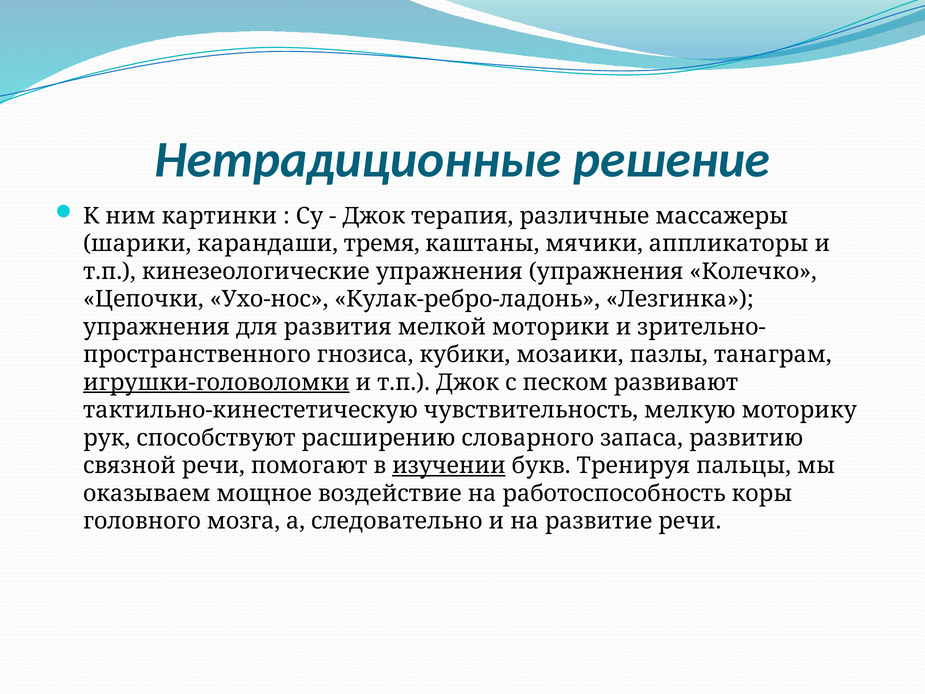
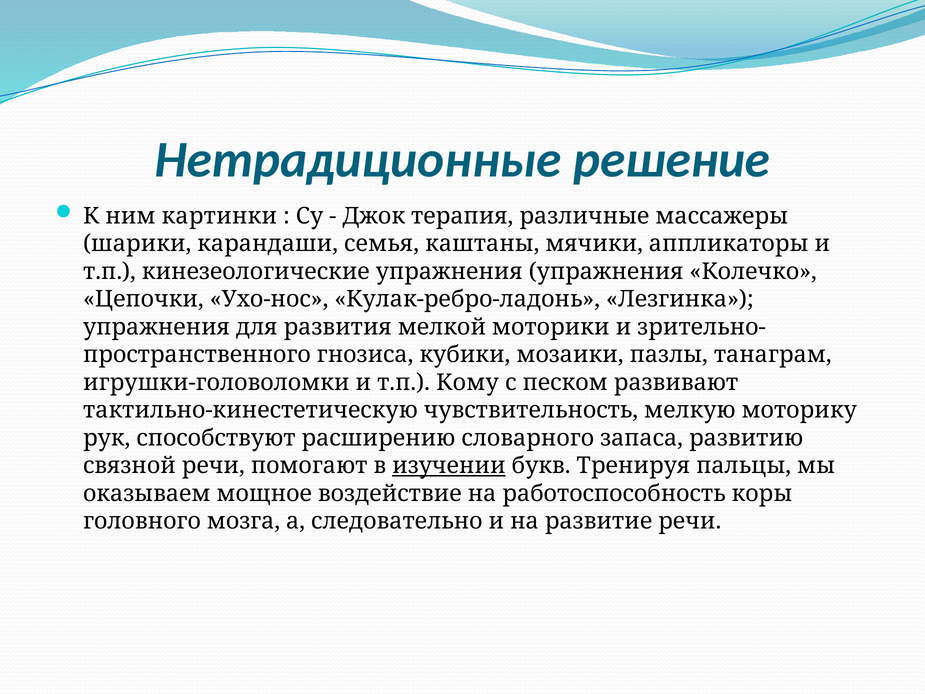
тремя: тремя -> семья (382, 244)
игрушки-головоломки underline: present -> none (216, 382)
т.п Джок: Джок -> Кому (467, 382)
